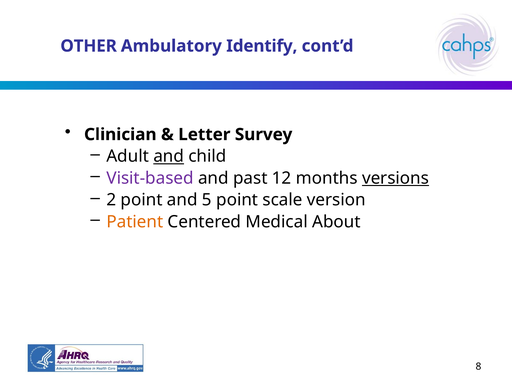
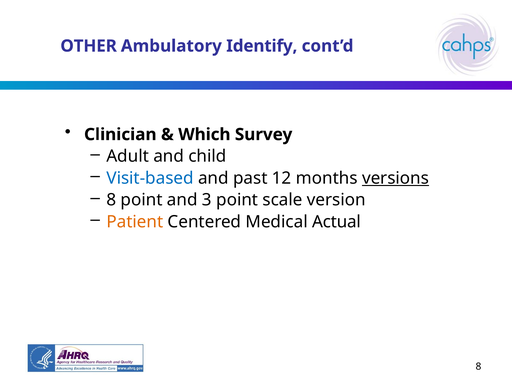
Letter: Letter -> Which (204, 135)
and underline: present -> none (169, 156)
Visit-based colour: purple -> blue (150, 178)
2: 2 -> 8 (111, 200)
5: 5 -> 3 (207, 200)
About: About -> Actual (337, 222)
